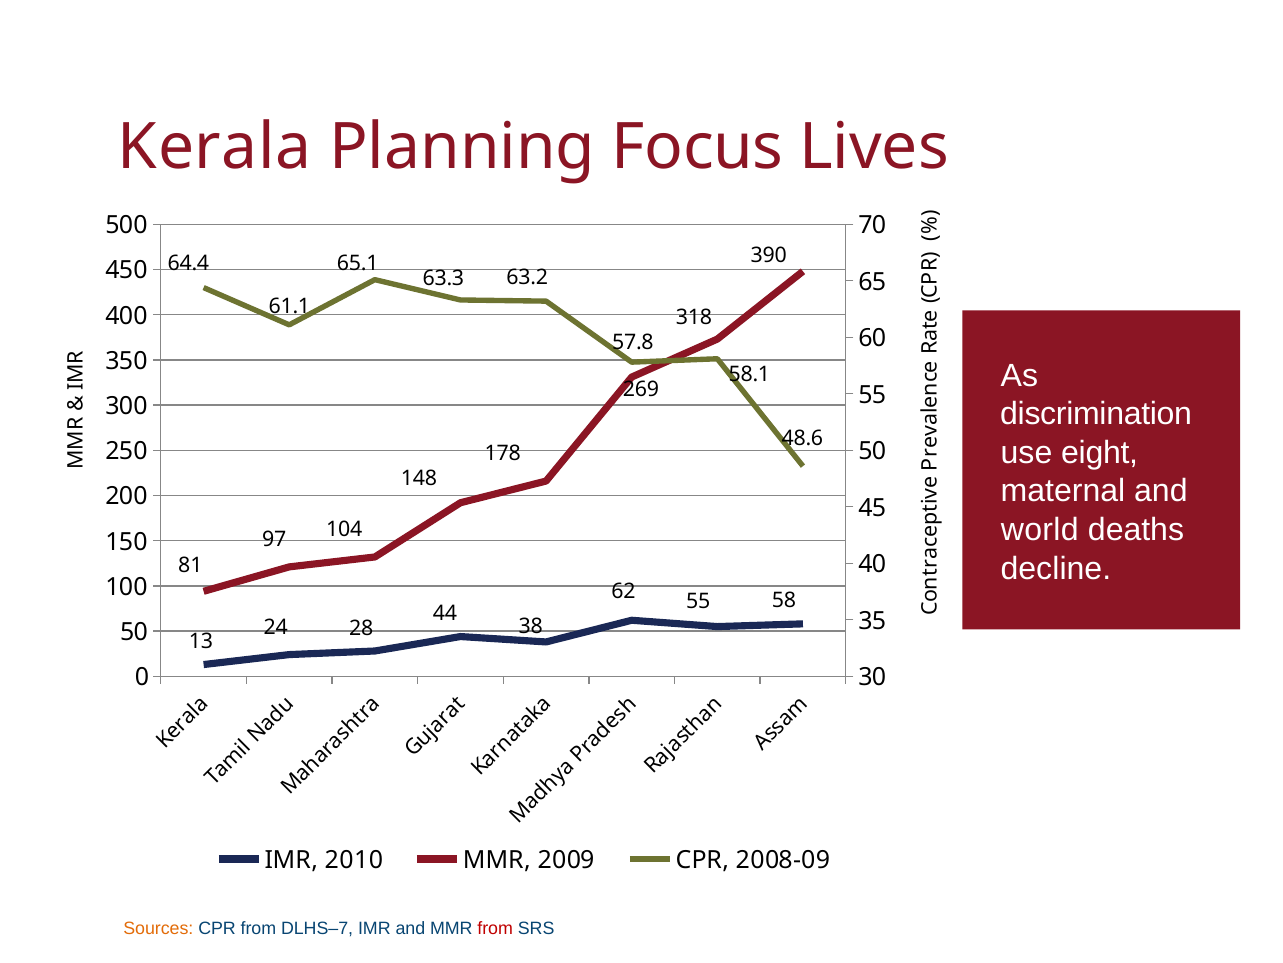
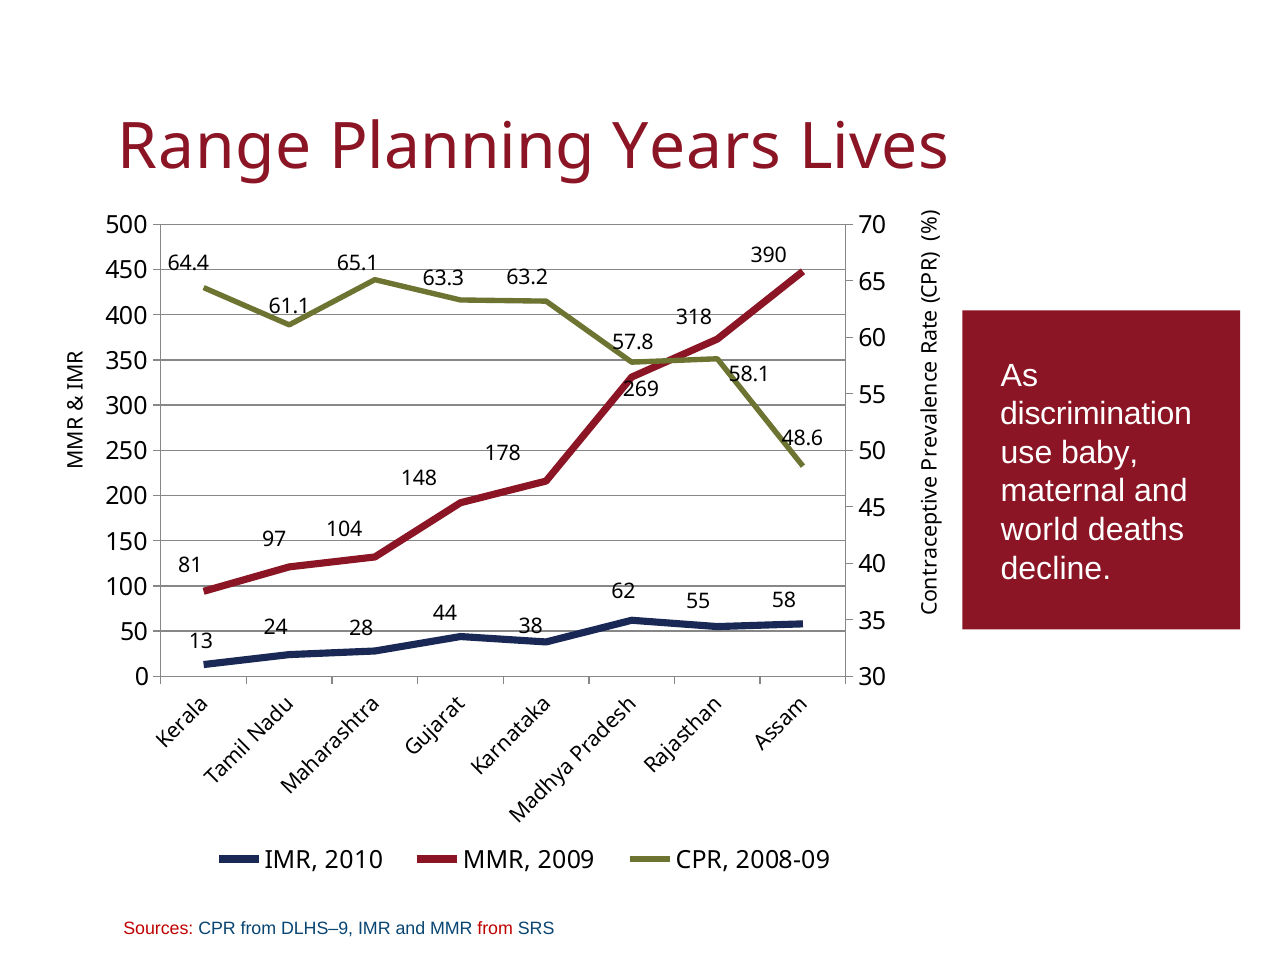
Kerala: Kerala -> Range (215, 148)
Focus: Focus -> Years (697, 148)
eight: eight -> baby (1100, 453)
Sources colour: orange -> red (158, 928)
DLHS–7: DLHS–7 -> DLHS–9 (317, 928)
